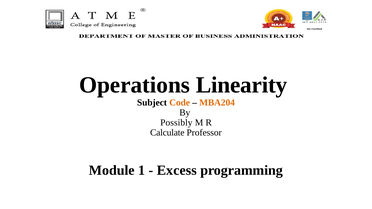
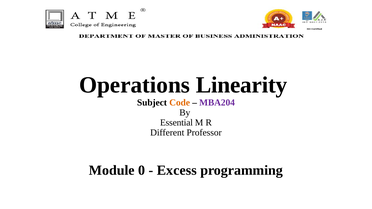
MBA204 colour: orange -> purple (217, 103)
Possibly: Possibly -> Essential (176, 123)
Calculate: Calculate -> Different (167, 133)
1: 1 -> 0 (142, 170)
